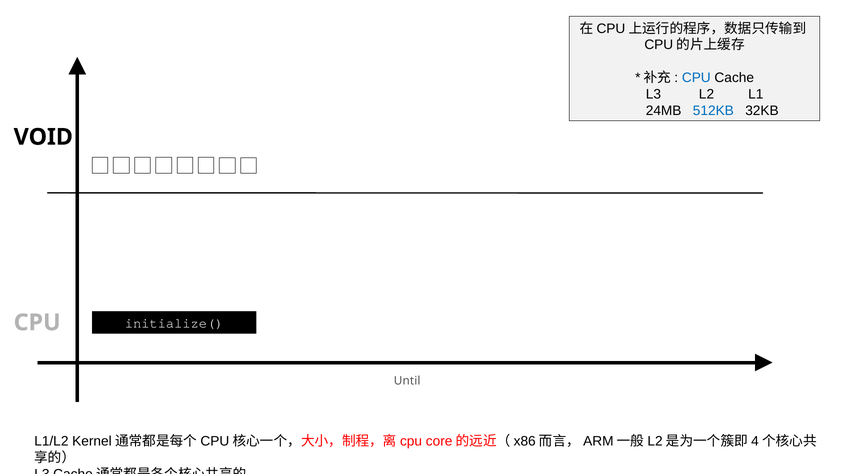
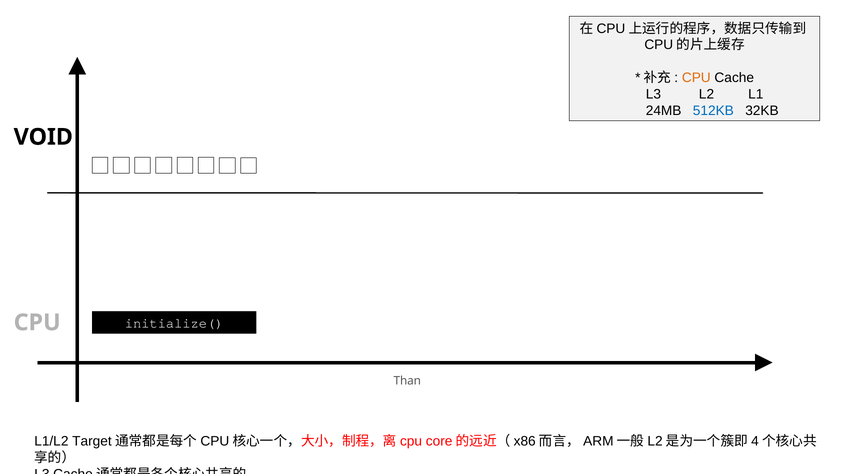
CPU colour: blue -> orange (696, 78)
Until: Until -> Than (407, 381)
Kernel: Kernel -> Target (92, 441)
